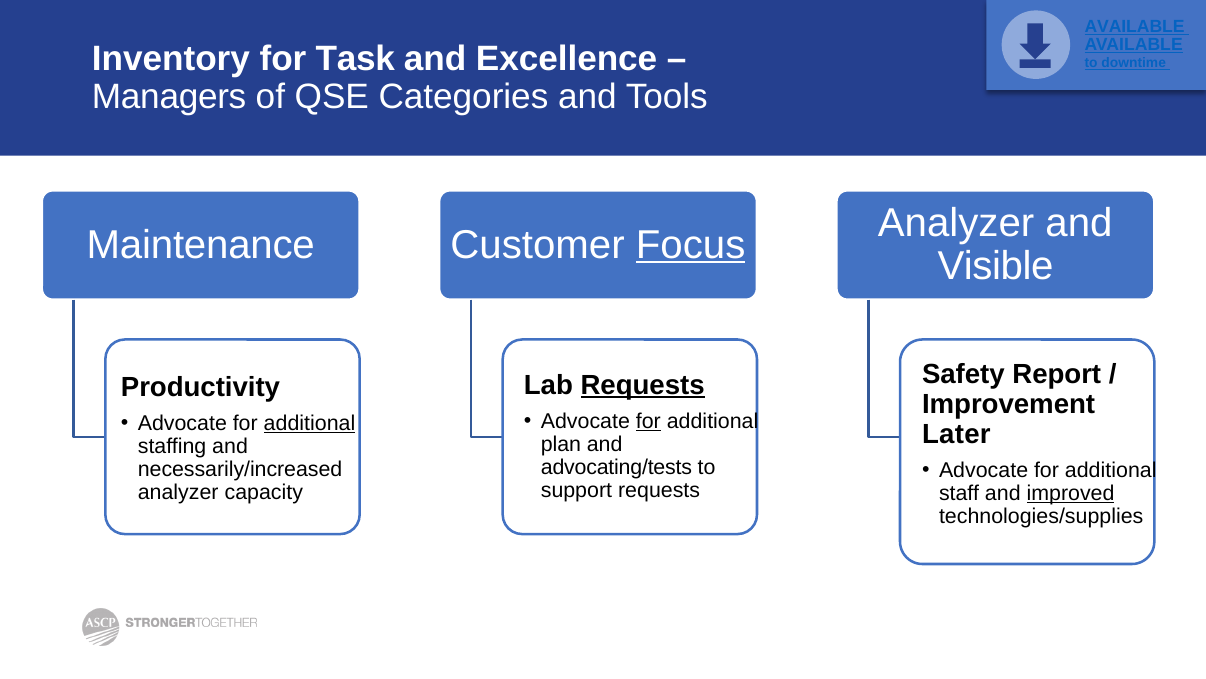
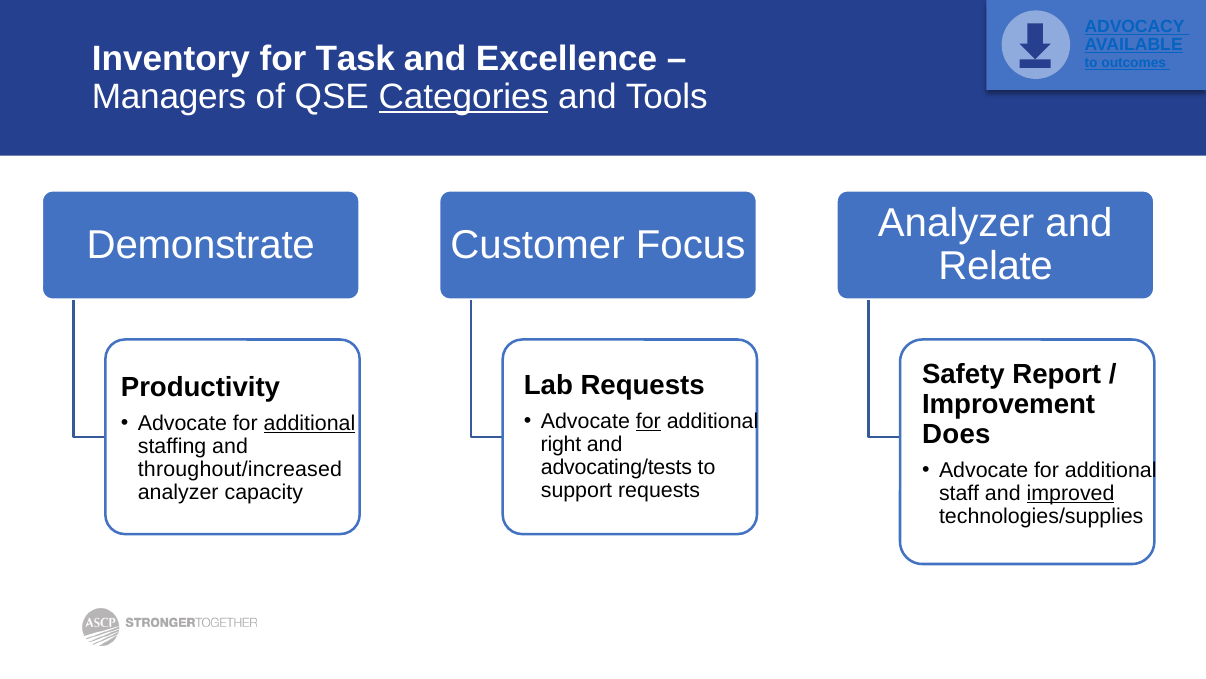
AVAILABLE: AVAILABLE -> ADVOCACY (1135, 27)
downtime: downtime -> outcomes (1134, 63)
Categories underline: none -> present (463, 97)
Maintenance: Maintenance -> Demonstrate (201, 245)
Focus underline: present -> none (691, 245)
Visible: Visible -> Relate (996, 266)
Requests underline: present -> none (643, 385)
Later: Later -> Does (956, 434)
plan: plan -> right (561, 444)
necessarily/increased: necessarily/increased -> throughout/increased (240, 469)
